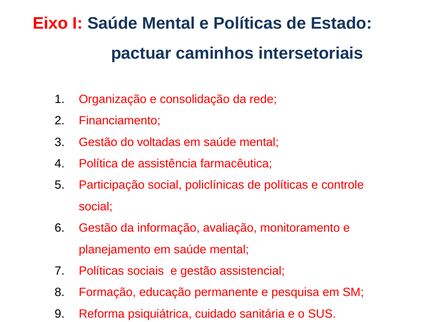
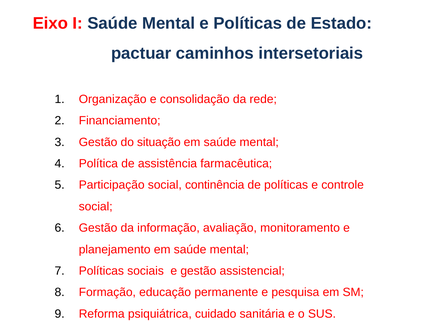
voltadas: voltadas -> situação (159, 142)
policlínicas: policlínicas -> continência (215, 185)
